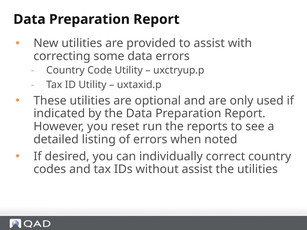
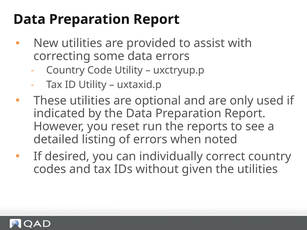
without assist: assist -> given (197, 169)
